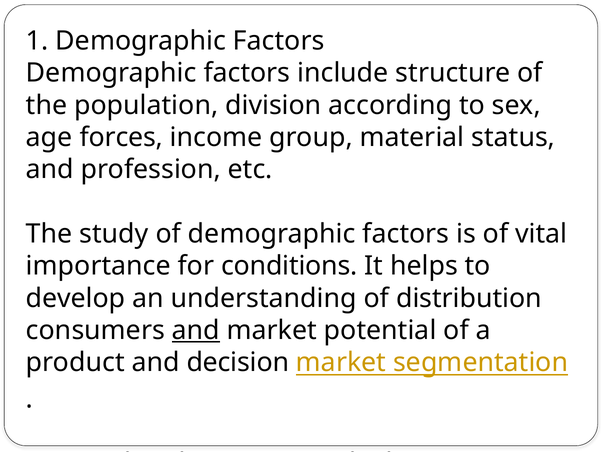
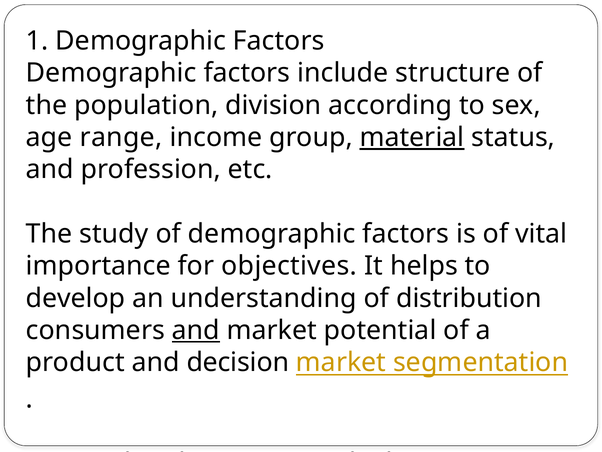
forces: forces -> range (121, 137)
material underline: none -> present (412, 137)
conditions: conditions -> objectives (289, 266)
